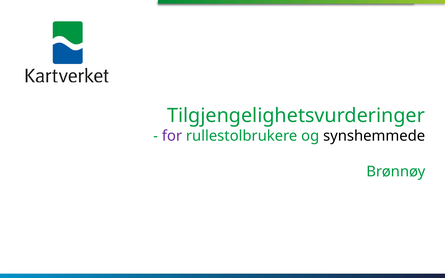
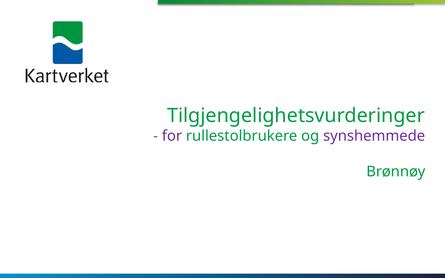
synshemmede colour: black -> purple (374, 136)
